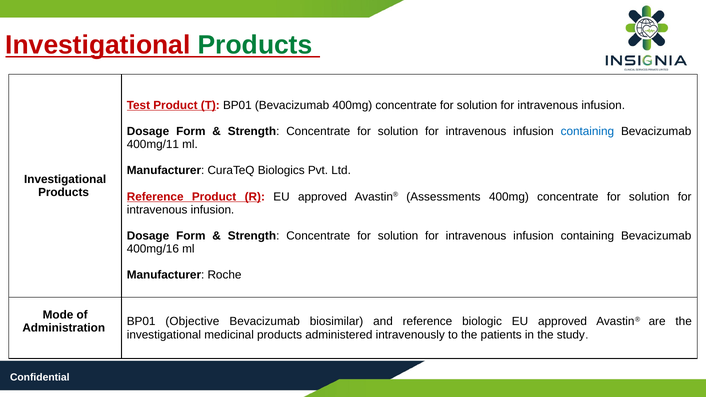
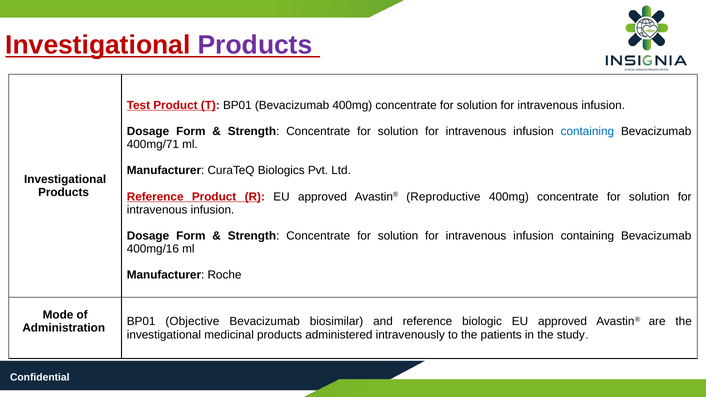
Products colour: green -> purple (255, 45)
400mg/11: 400mg/11 -> 400mg/71 (153, 144)
Assessments: Assessments -> Reproductive (443, 197)
